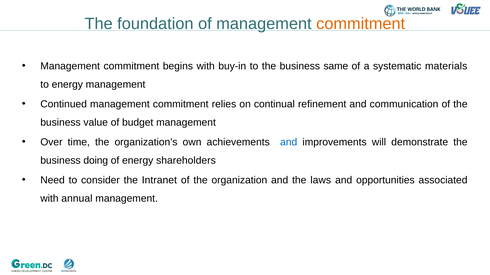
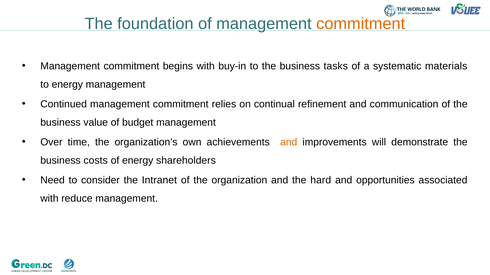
same: same -> tasks (336, 66)
and colour: blue -> orange (289, 142)
doing: doing -> costs (96, 161)
laws: laws -> hard (321, 181)
annual: annual -> reduce (77, 199)
